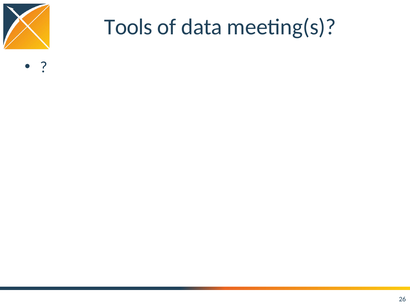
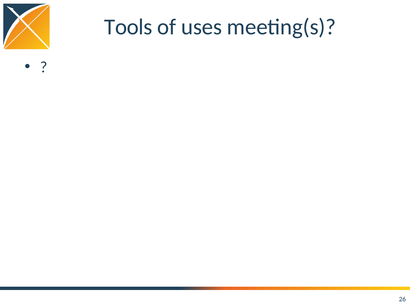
data: data -> uses (202, 27)
